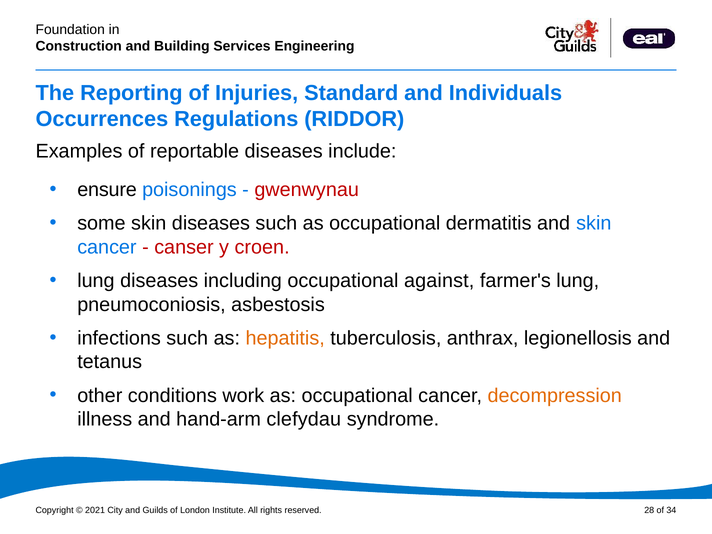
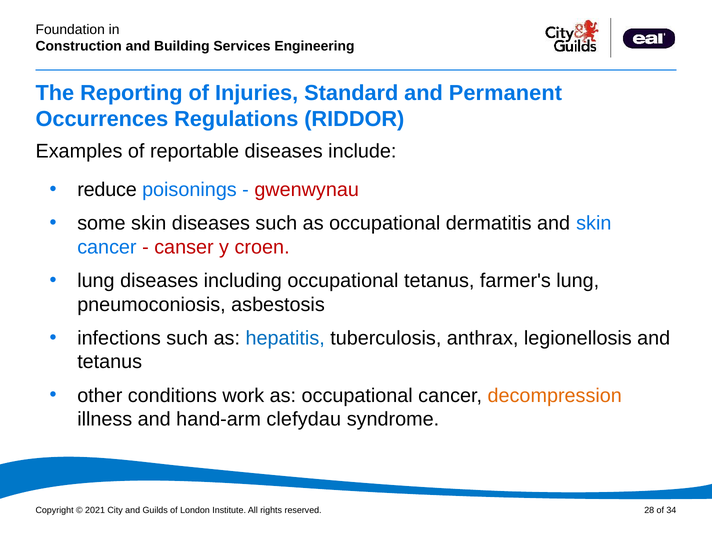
Individuals: Individuals -> Permanent (505, 93)
ensure: ensure -> reduce (107, 190)
occupational against: against -> tetanus (439, 281)
hepatitis colour: orange -> blue (285, 338)
